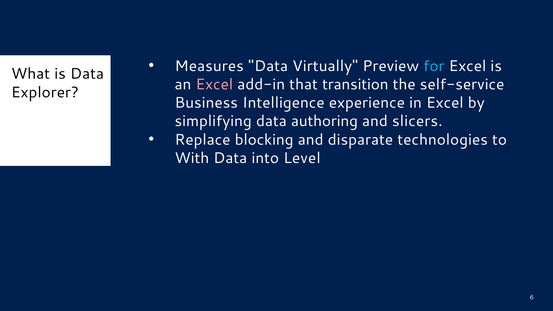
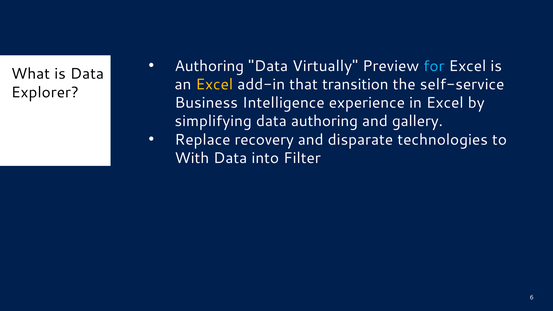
Measures: Measures -> Authoring (209, 66)
Excel colour: pink -> yellow (214, 84)
slicers: slicers -> gallery (417, 121)
blocking: blocking -> recovery (264, 140)
Level: Level -> Filter (302, 158)
